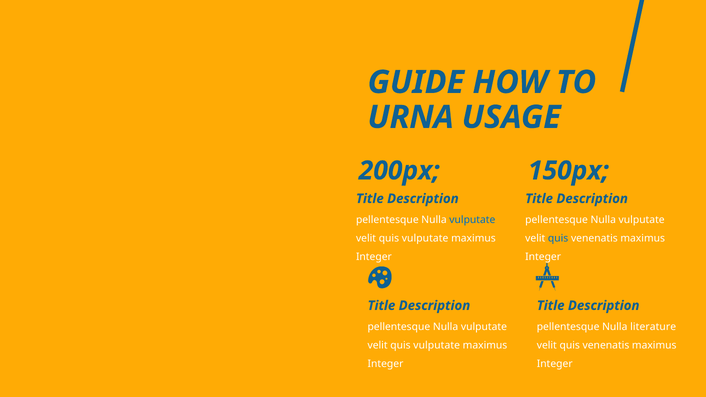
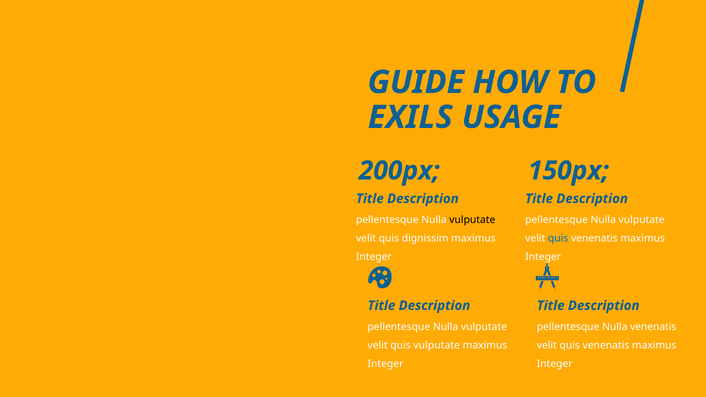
URNA: URNA -> EXILS (410, 117)
vulputate colour: blue -> black (472, 220)
vulputate: vulputate -> dignissim (425, 238)
Nulla literature: literature -> venenatis (653, 327)
